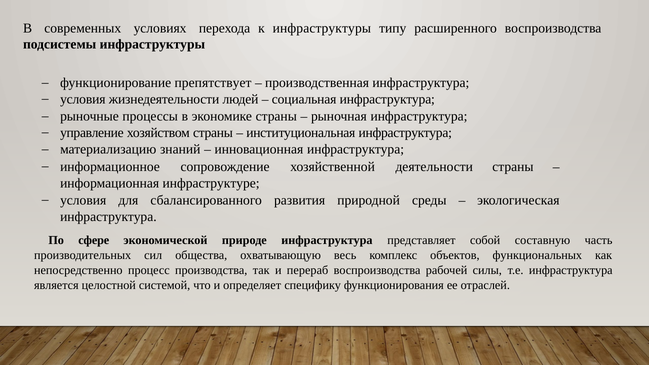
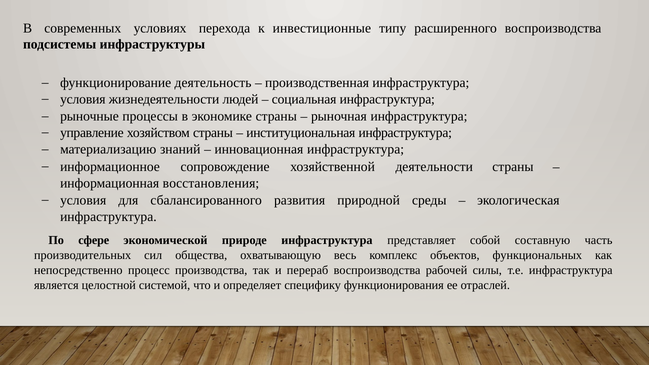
к инфраструктуры: инфраструктуры -> инвестиционные (322, 28)
препятствует: препятствует -> деятельность (213, 83)
инфраструктуре: инфраструктуре -> восстановления (211, 183)
